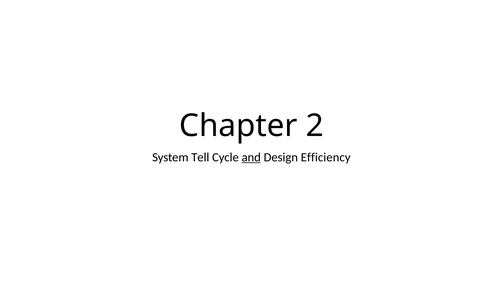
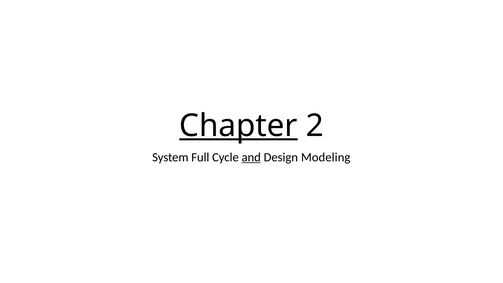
Chapter underline: none -> present (238, 126)
Tell: Tell -> Full (200, 157)
Efficiency: Efficiency -> Modeling (326, 157)
